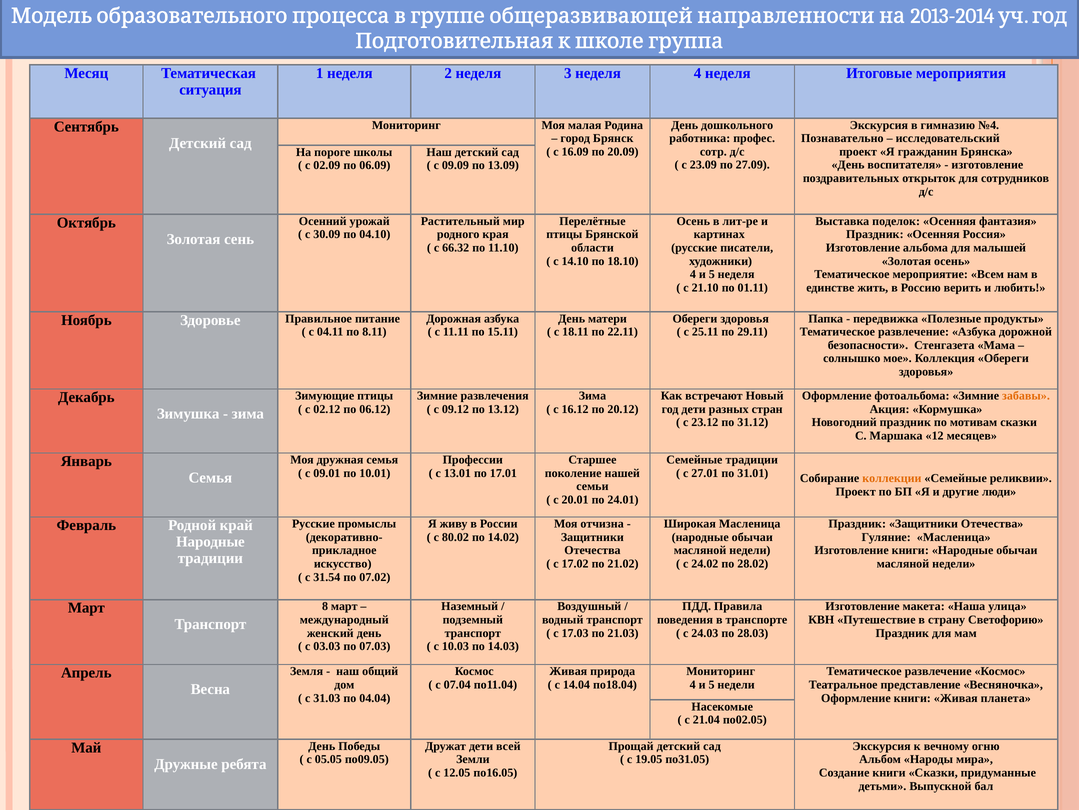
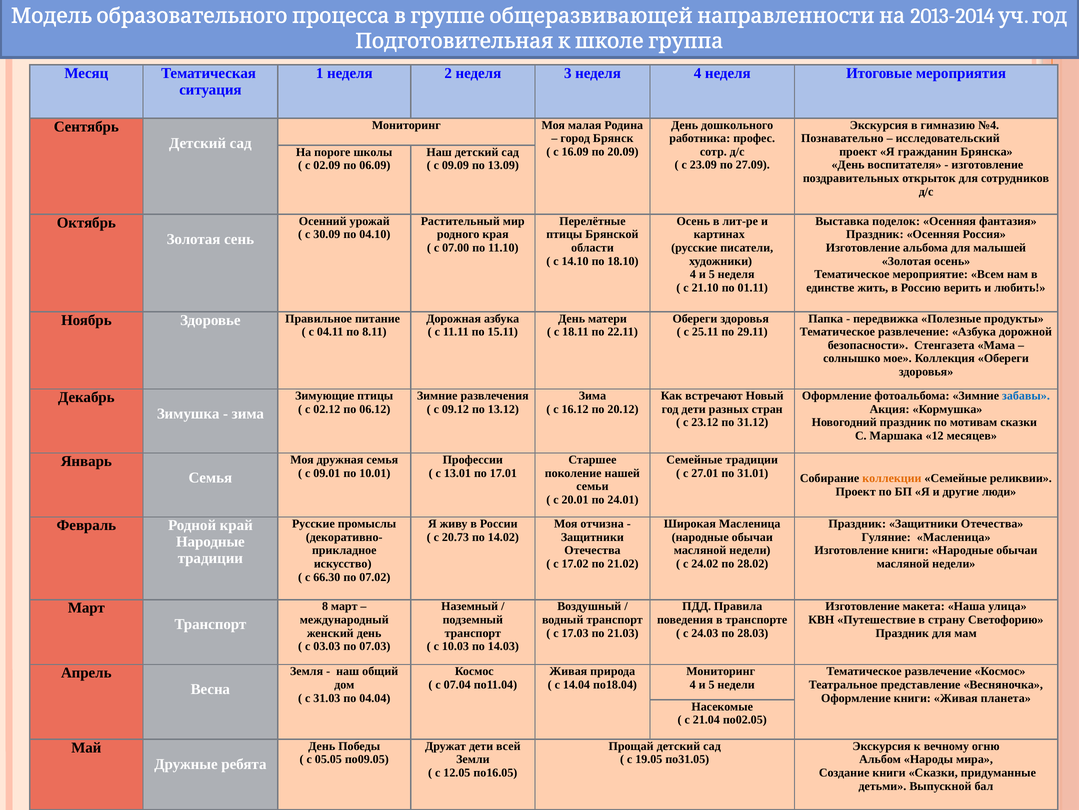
66.32: 66.32 -> 07.00 (456, 248)
забавы colour: orange -> blue (1026, 395)
80.02: 80.02 -> 20.73 (455, 537)
31.54: 31.54 -> 66.30 (327, 577)
